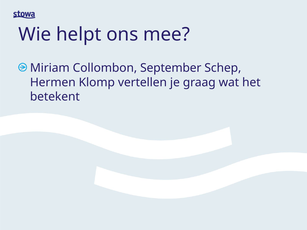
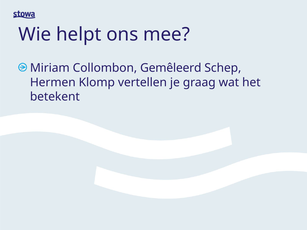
September: September -> Gemêleerd (171, 68)
